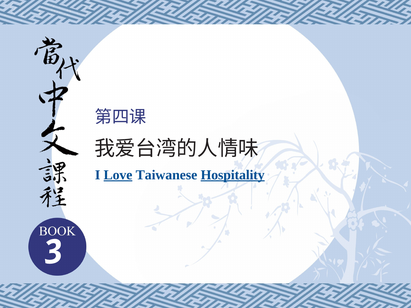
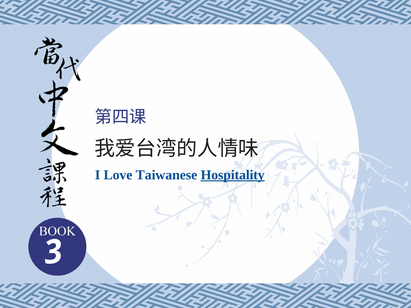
Love underline: present -> none (118, 175)
